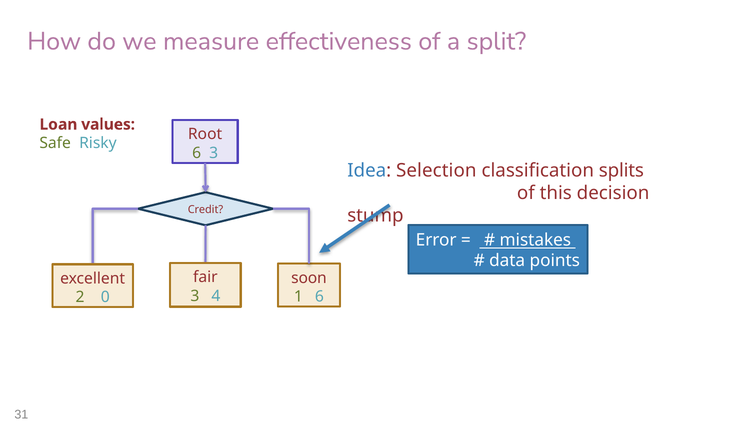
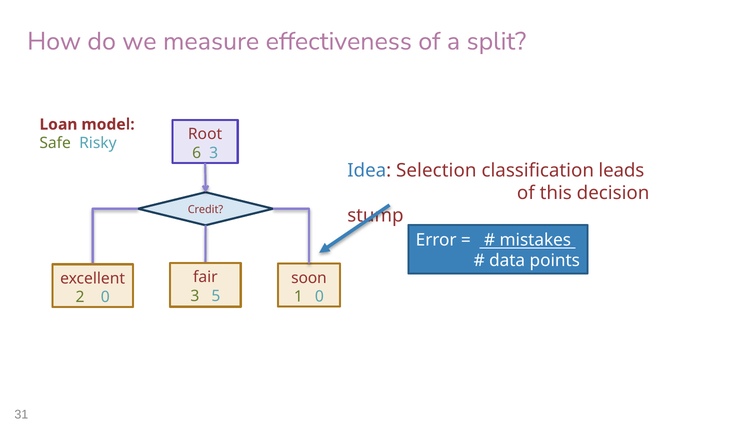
values: values -> model (108, 124)
splits: splits -> leads (621, 170)
4: 4 -> 5 (216, 296)
1 6: 6 -> 0 (319, 296)
